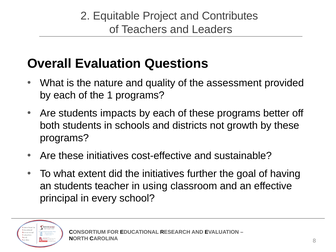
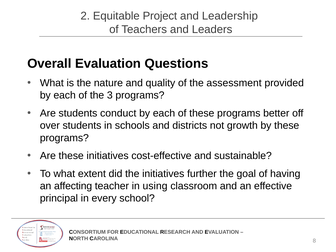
Contributes: Contributes -> Leadership (230, 16)
1: 1 -> 3 (110, 95)
impacts: impacts -> conduct (118, 113)
both: both -> over (50, 126)
an students: students -> affecting (73, 186)
